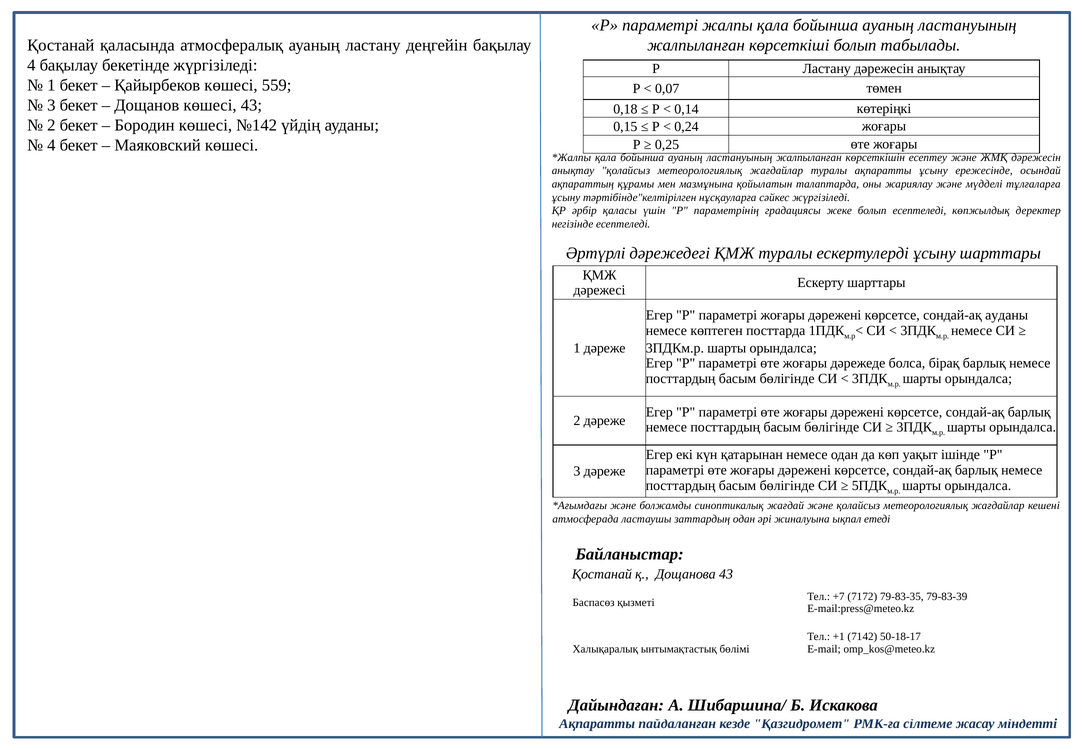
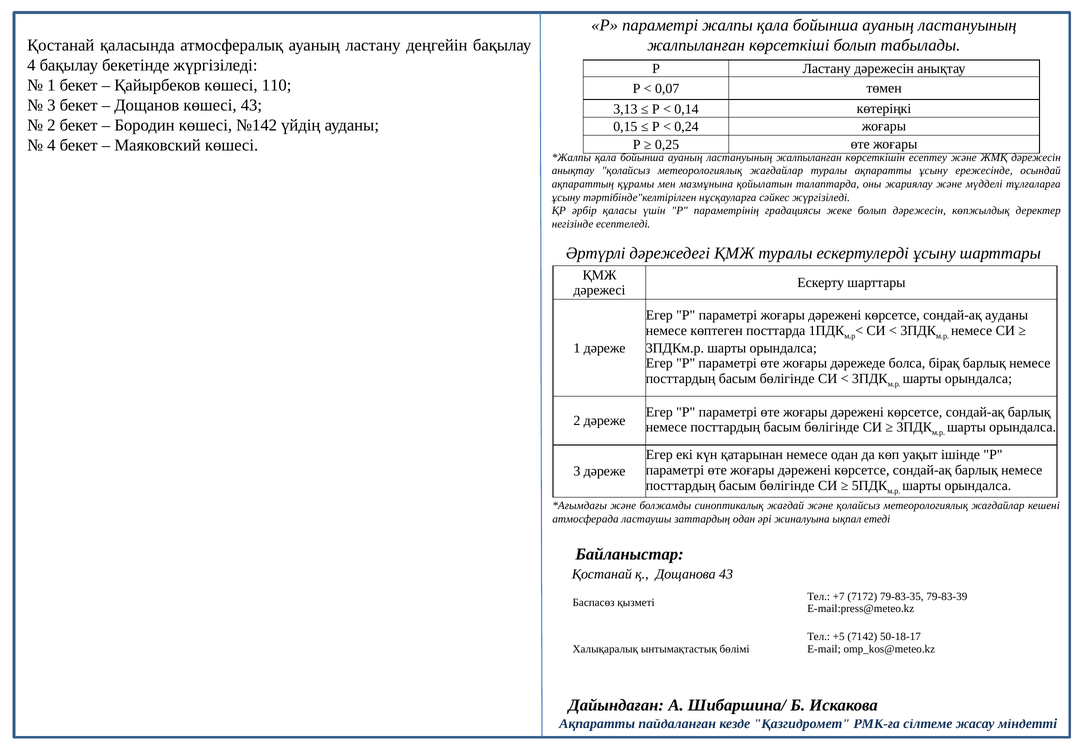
559: 559 -> 110 (277, 85)
0,18: 0,18 -> 3,13 (625, 109)
болып есептеледі: есептеледі -> дәрежесін (919, 211)
+1: +1 -> +5 (839, 637)
